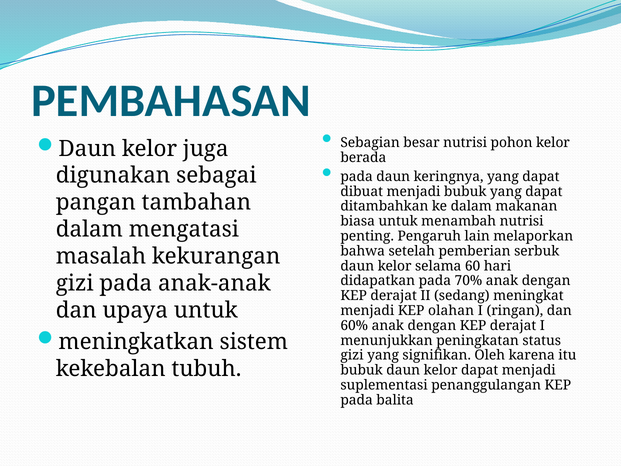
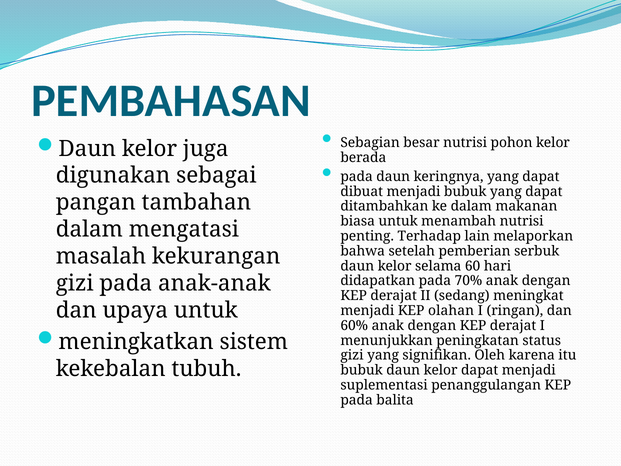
Pengaruh: Pengaruh -> Terhadap (429, 236)
